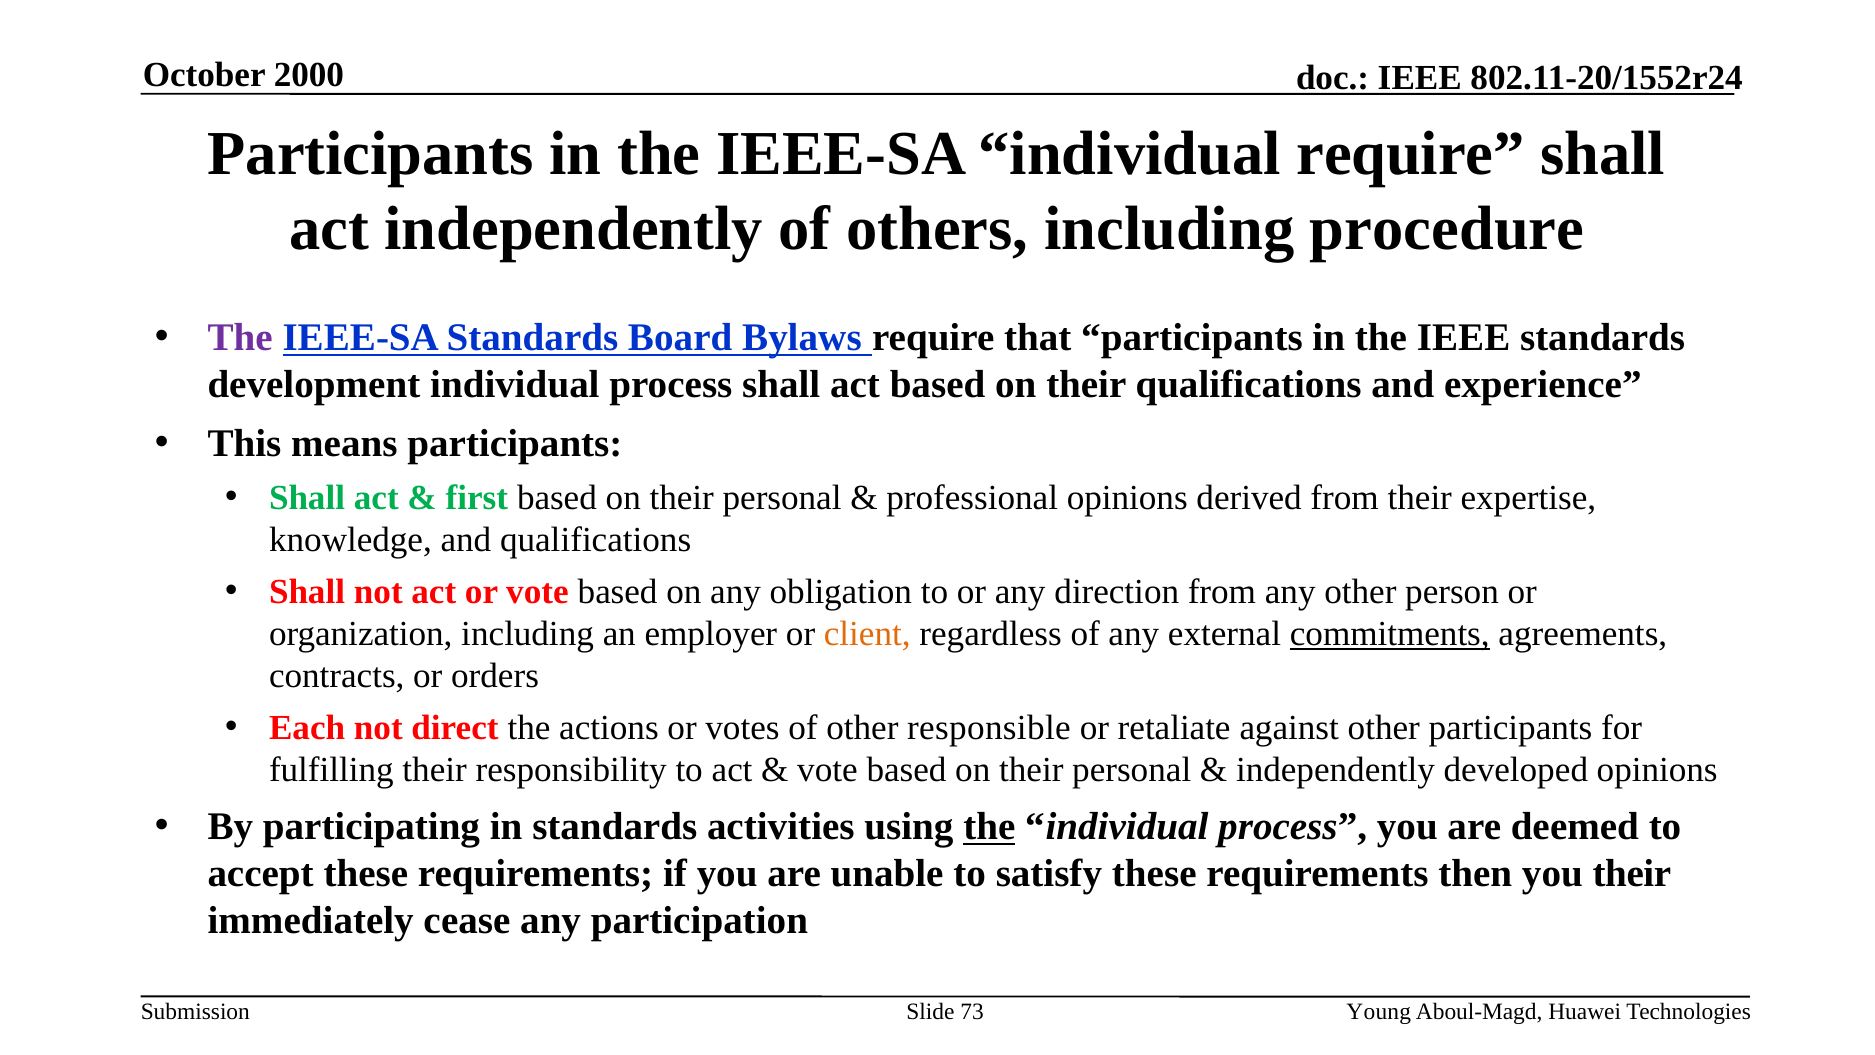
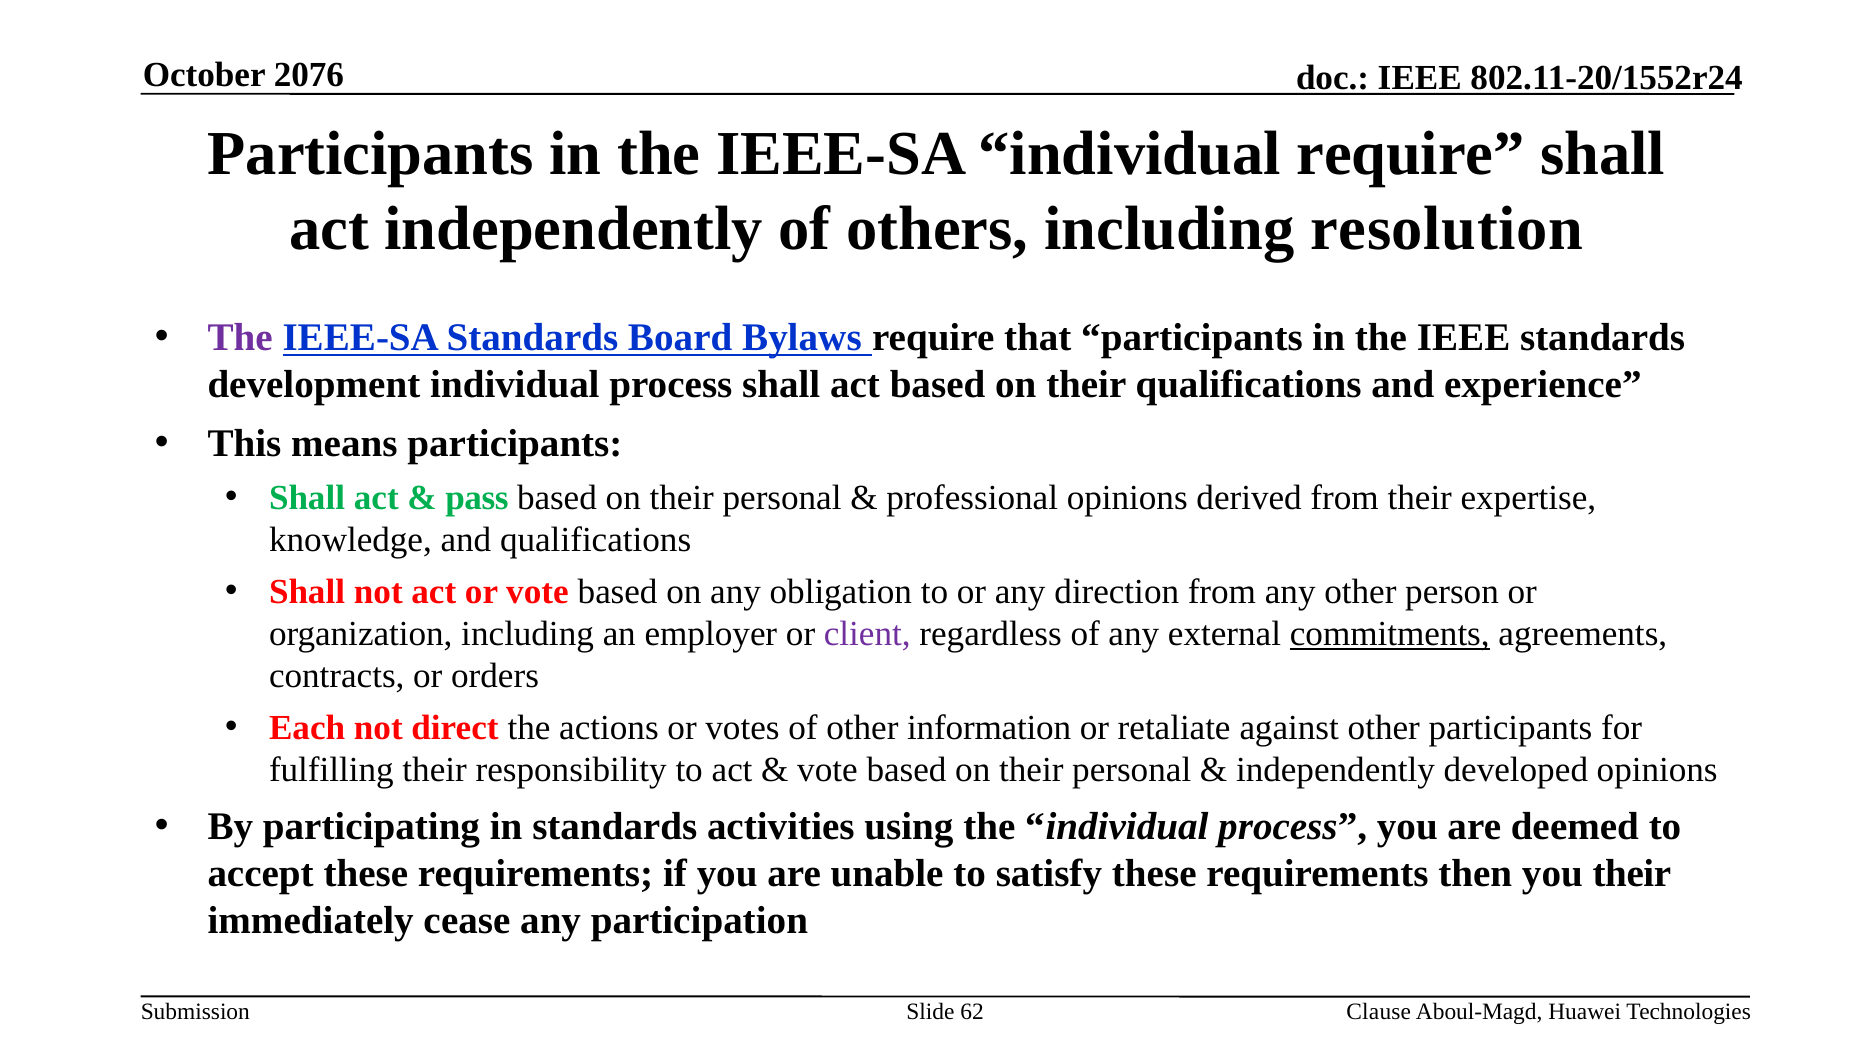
2000: 2000 -> 2076 (309, 75)
procedure: procedure -> resolution (1447, 229)
first: first -> pass (477, 497)
client colour: orange -> purple (867, 634)
responsible: responsible -> information (989, 728)
the underline: present -> none (989, 827)
73: 73 -> 62 (972, 1012)
Young: Young -> Clause (1379, 1012)
